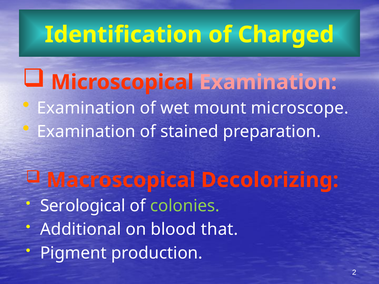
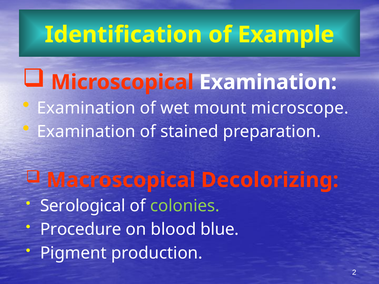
Charged: Charged -> Example (286, 35)
Examination colour: pink -> white (268, 82)
Additional: Additional -> Procedure (81, 230)
that: that -> blue (220, 230)
